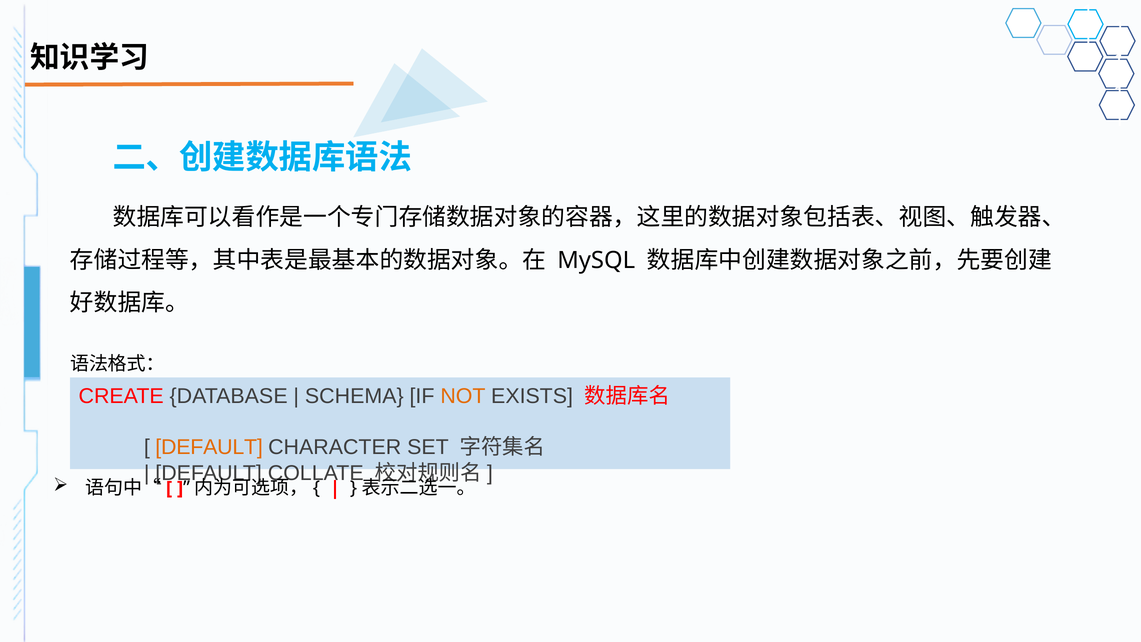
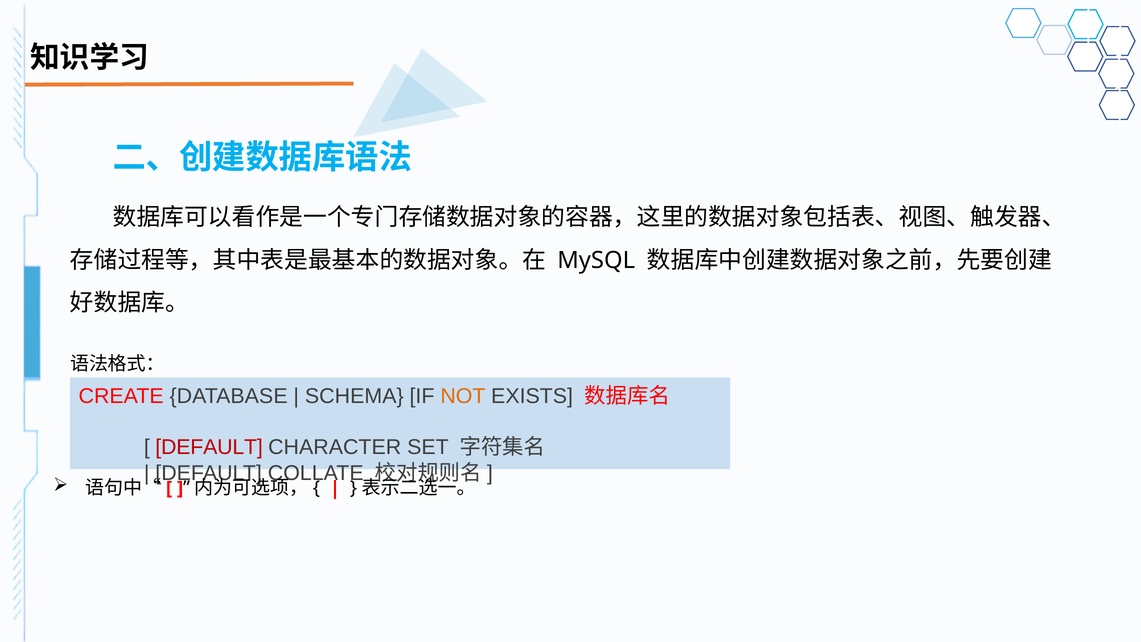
DEFAULT colour: orange -> red (209, 447)
